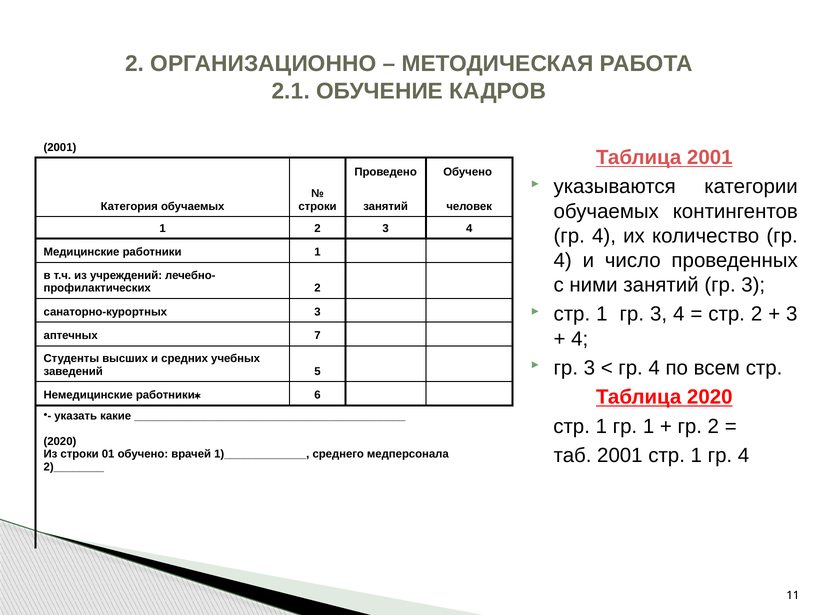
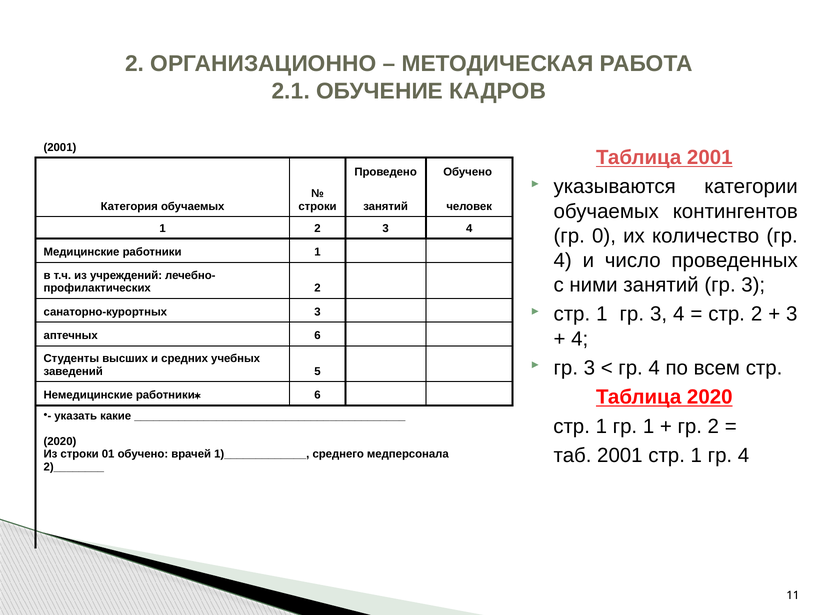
4: 4 -> 0 (604, 236)
аптечных 7: 7 -> 6 (318, 335)
